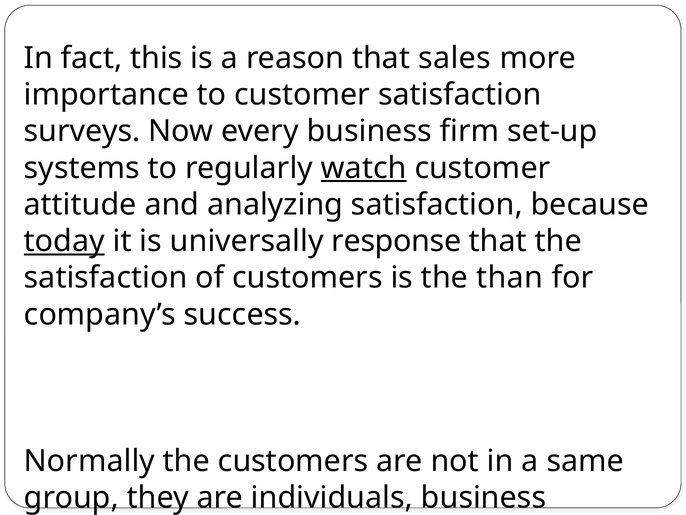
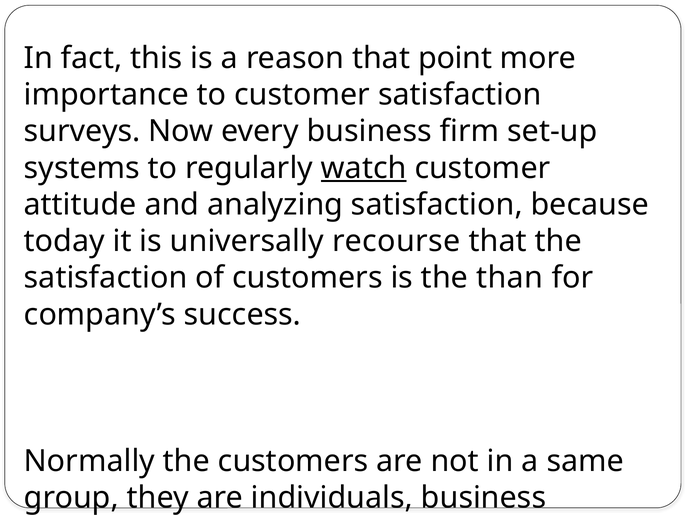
sales: sales -> point (455, 58)
today underline: present -> none (64, 241)
response: response -> recourse (396, 241)
